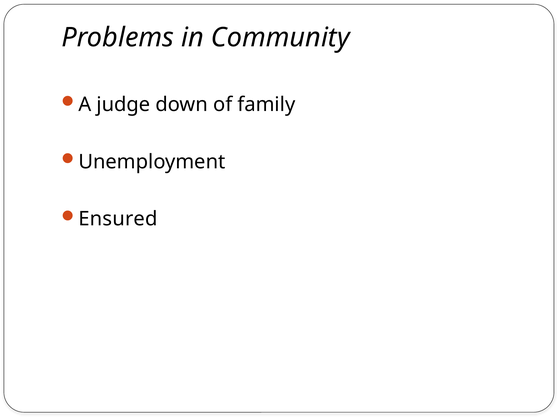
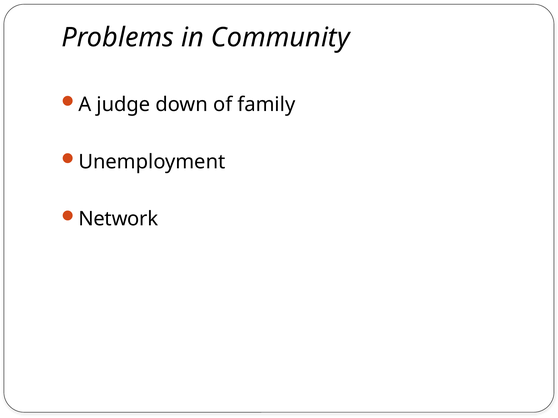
Ensured: Ensured -> Network (118, 219)
